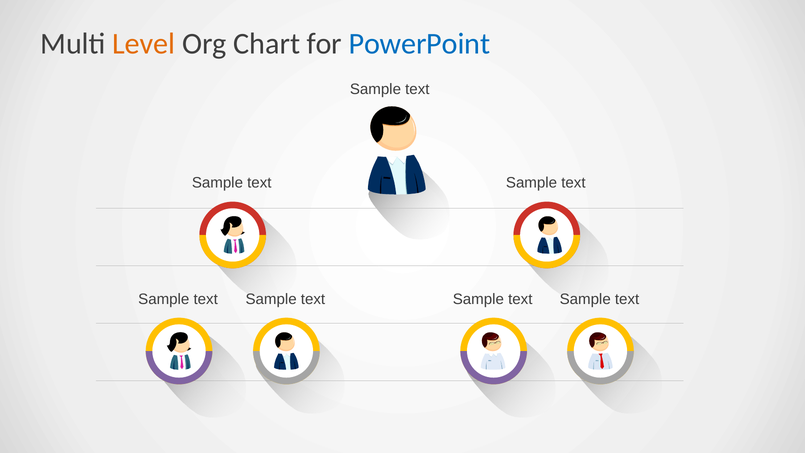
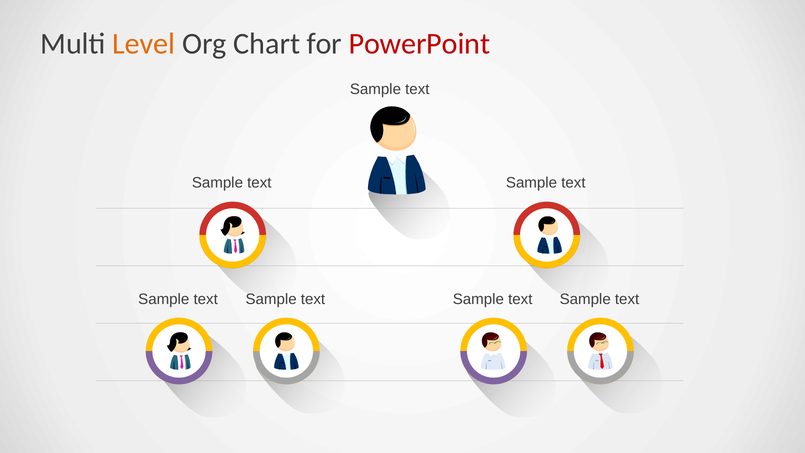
PowerPoint colour: blue -> red (419, 44)
